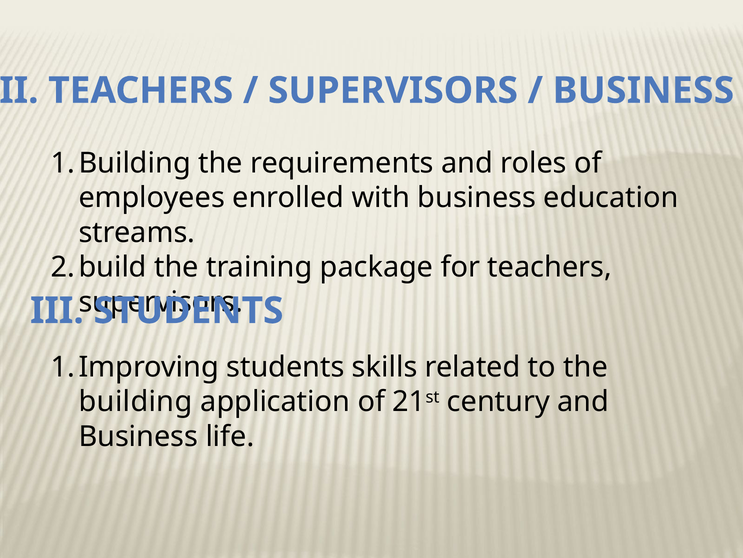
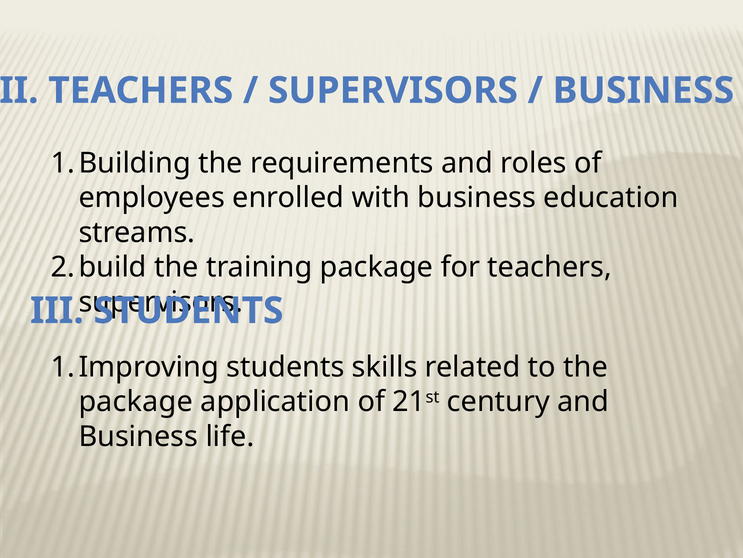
building: building -> package (136, 401)
